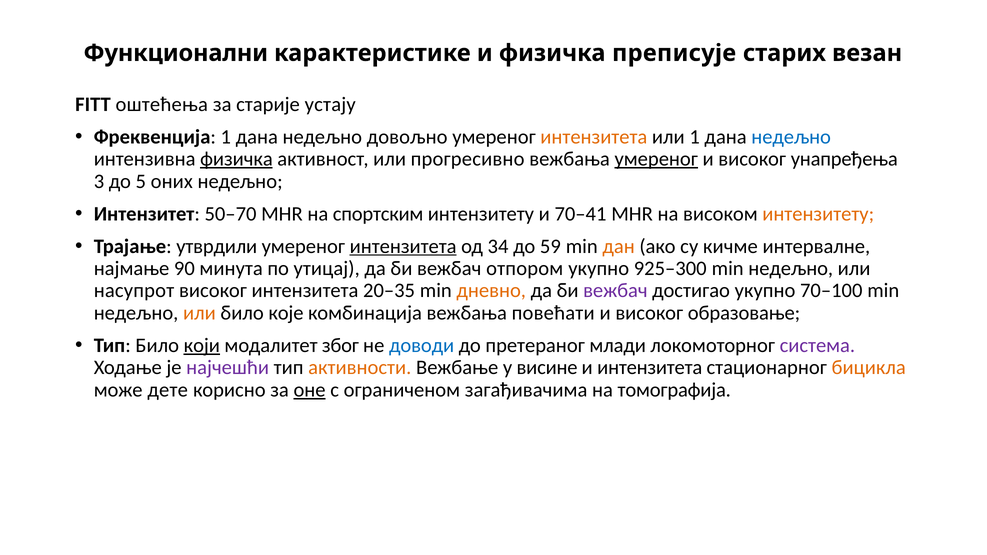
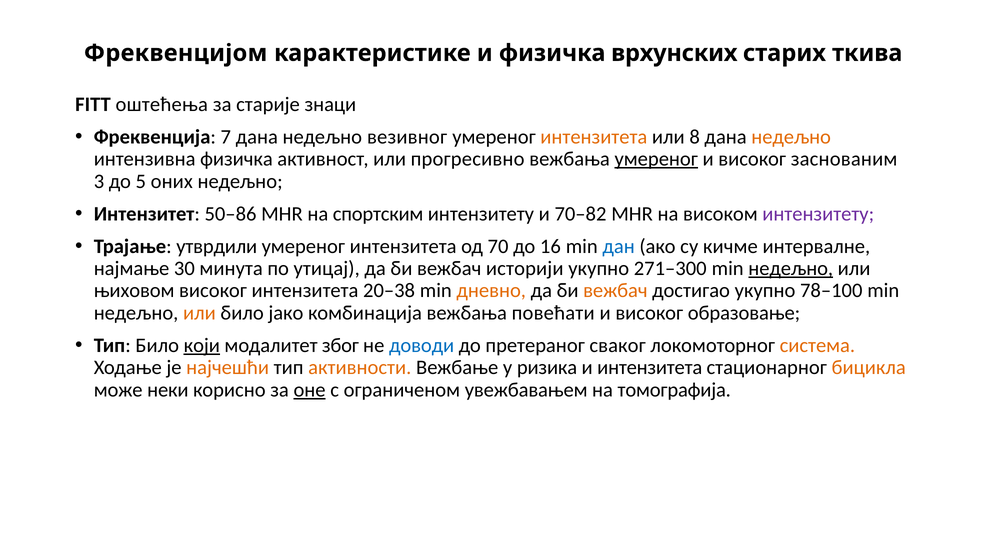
Функционални: Функционални -> Фреквенцијом (176, 53)
преписује: преписује -> врхунских (674, 53)
везан: везан -> ткива (867, 53)
устају: устају -> знаци (330, 104)
Фреквенција 1: 1 -> 7 (226, 137)
довољно: довољно -> везивног (407, 137)
или 1: 1 -> 8 (695, 137)
недељно colour: blue -> orange (791, 137)
физичка underline: present -> none (236, 159)
унапређења: унапређења -> заснованим (844, 159)
50–70: 50–70 -> 50–86 (230, 214)
70–41: 70–41 -> 70–82 (580, 214)
интензитету colour: orange -> purple (818, 214)
интензитета underline: present -> none (403, 246)
34: 34 -> 70 (498, 246)
59: 59 -> 16 (550, 246)
дан colour: orange -> blue (619, 246)
90: 90 -> 30 (184, 269)
отпором: отпором -> историји (525, 269)
925–300: 925–300 -> 271–300 (670, 269)
недељно underline: none -> present (791, 269)
насупрот: насупрот -> њиховом (134, 291)
20–35: 20–35 -> 20–38 (389, 291)
вежбач colour: purple -> orange (615, 291)
70–100: 70–100 -> 78–100 (831, 291)
које: које -> јако (286, 313)
млади: млади -> сваког (618, 346)
система colour: purple -> orange (817, 346)
најчешћи colour: purple -> orange (228, 368)
висине: висине -> ризика (547, 368)
дете: дете -> неки (168, 390)
загађивачима: загађивачима -> увежбавањем (526, 390)
